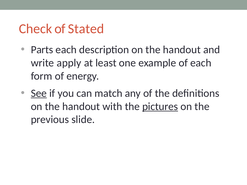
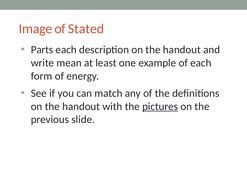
Check: Check -> Image (36, 29)
apply: apply -> mean (69, 63)
See underline: present -> none (39, 93)
